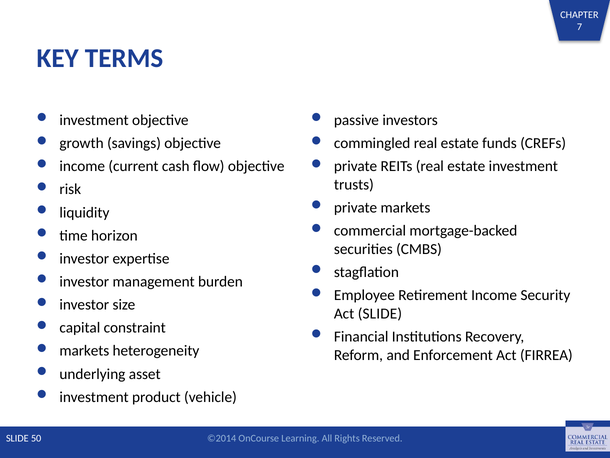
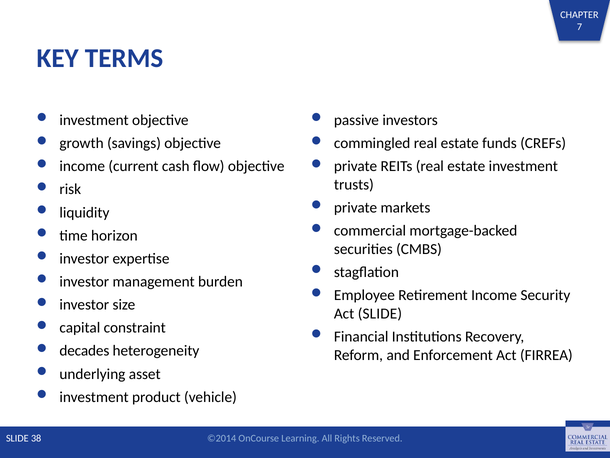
markets: markets -> decades (84, 351)
50: 50 -> 38 (36, 438)
